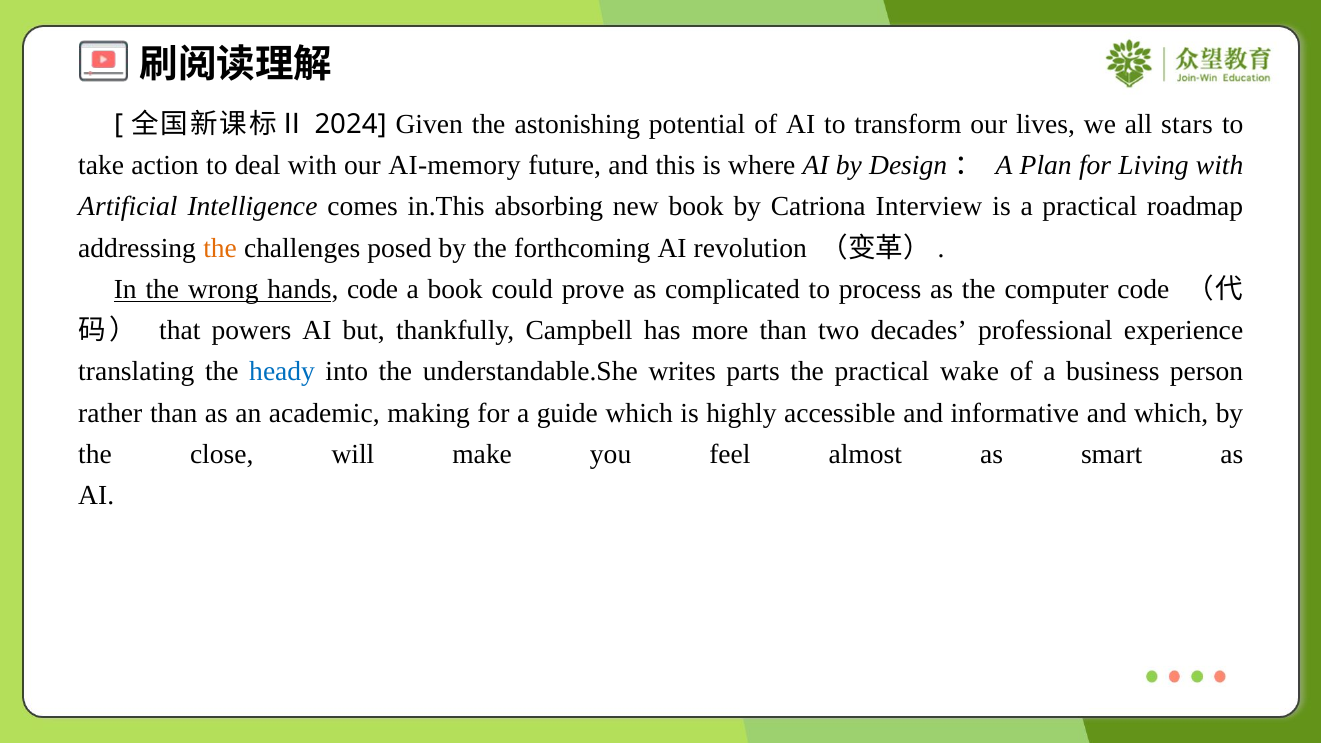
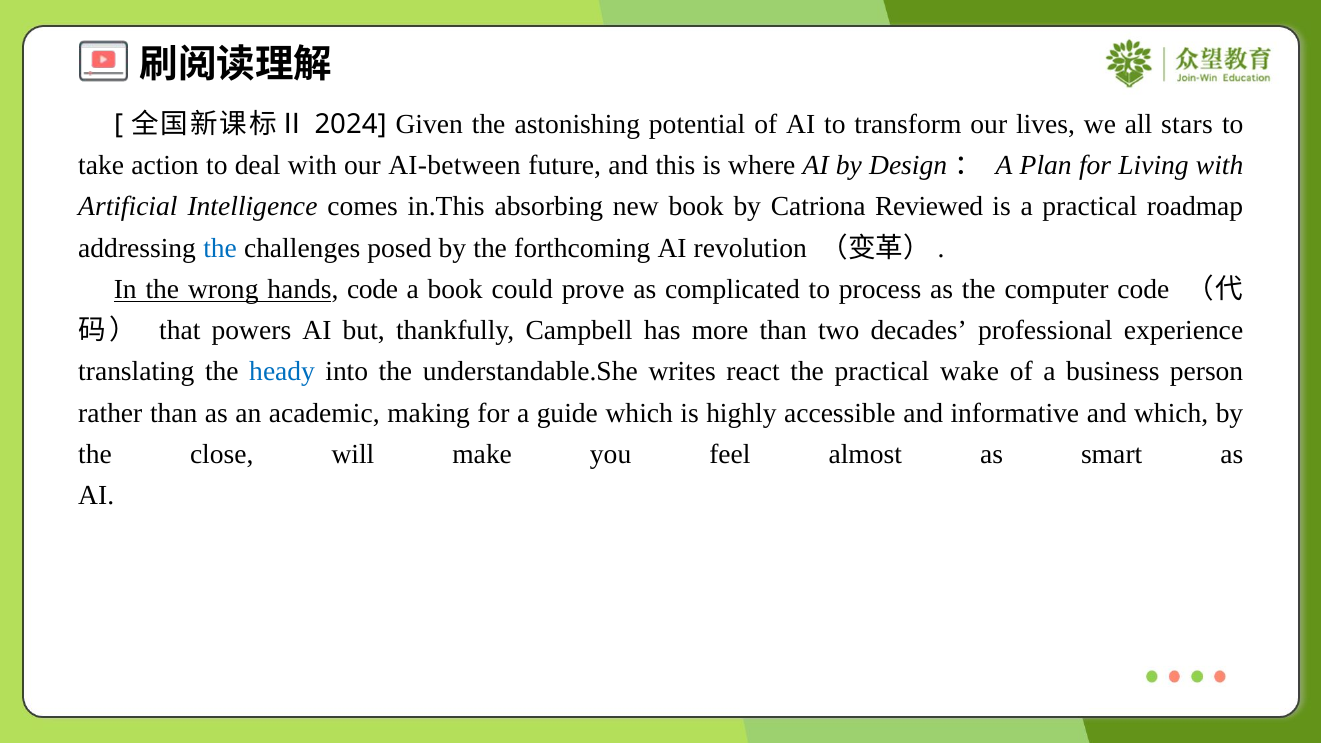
AI-memory: AI-memory -> AI-between (455, 165)
Interview: Interview -> Reviewed (929, 207)
the colour: orange -> blue (220, 248)
parts: parts -> react (753, 372)
